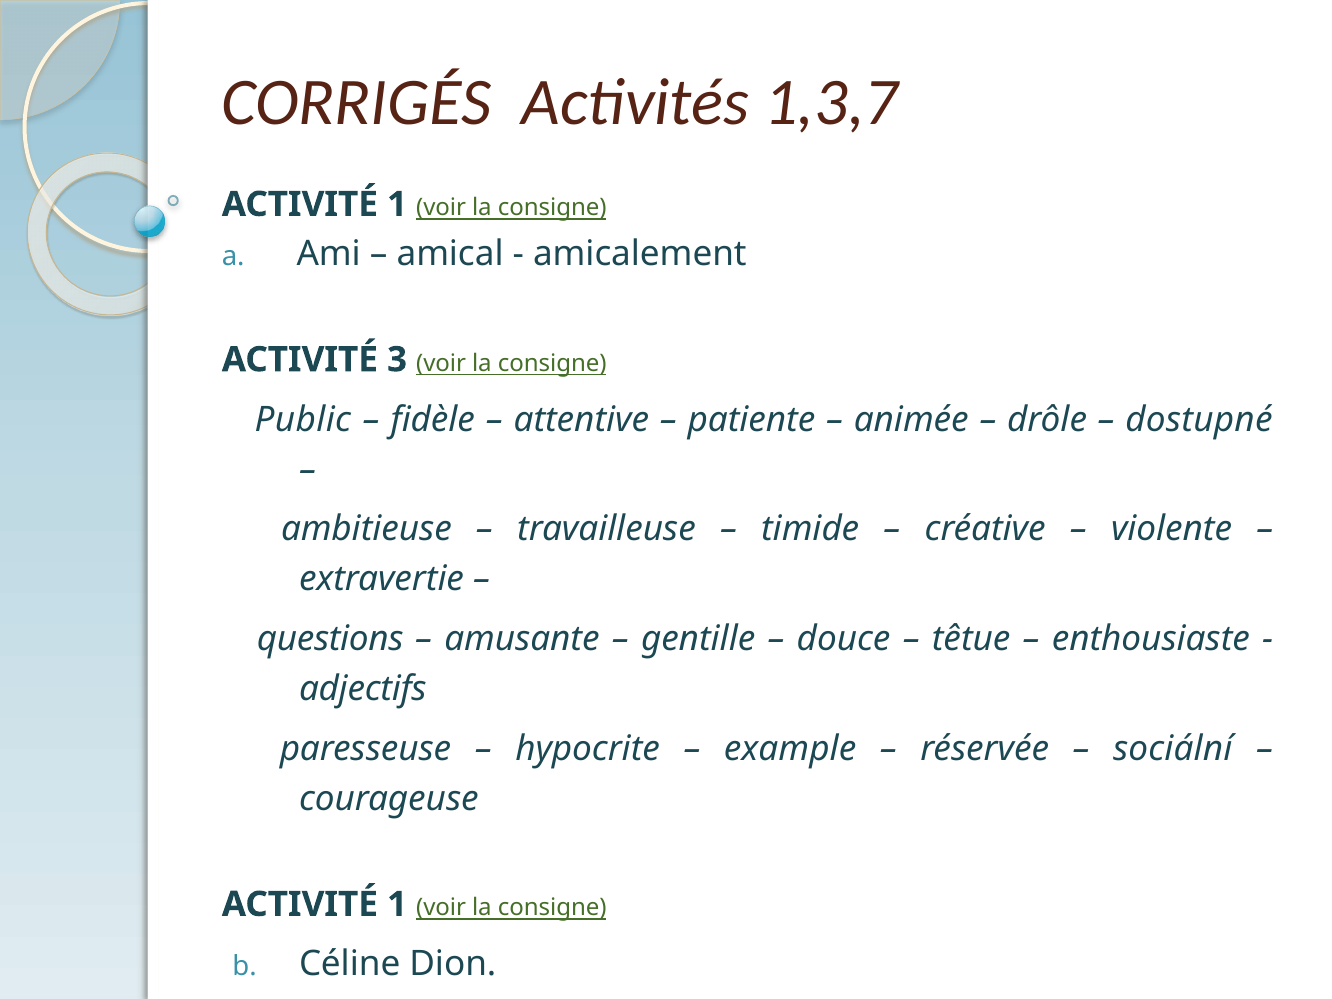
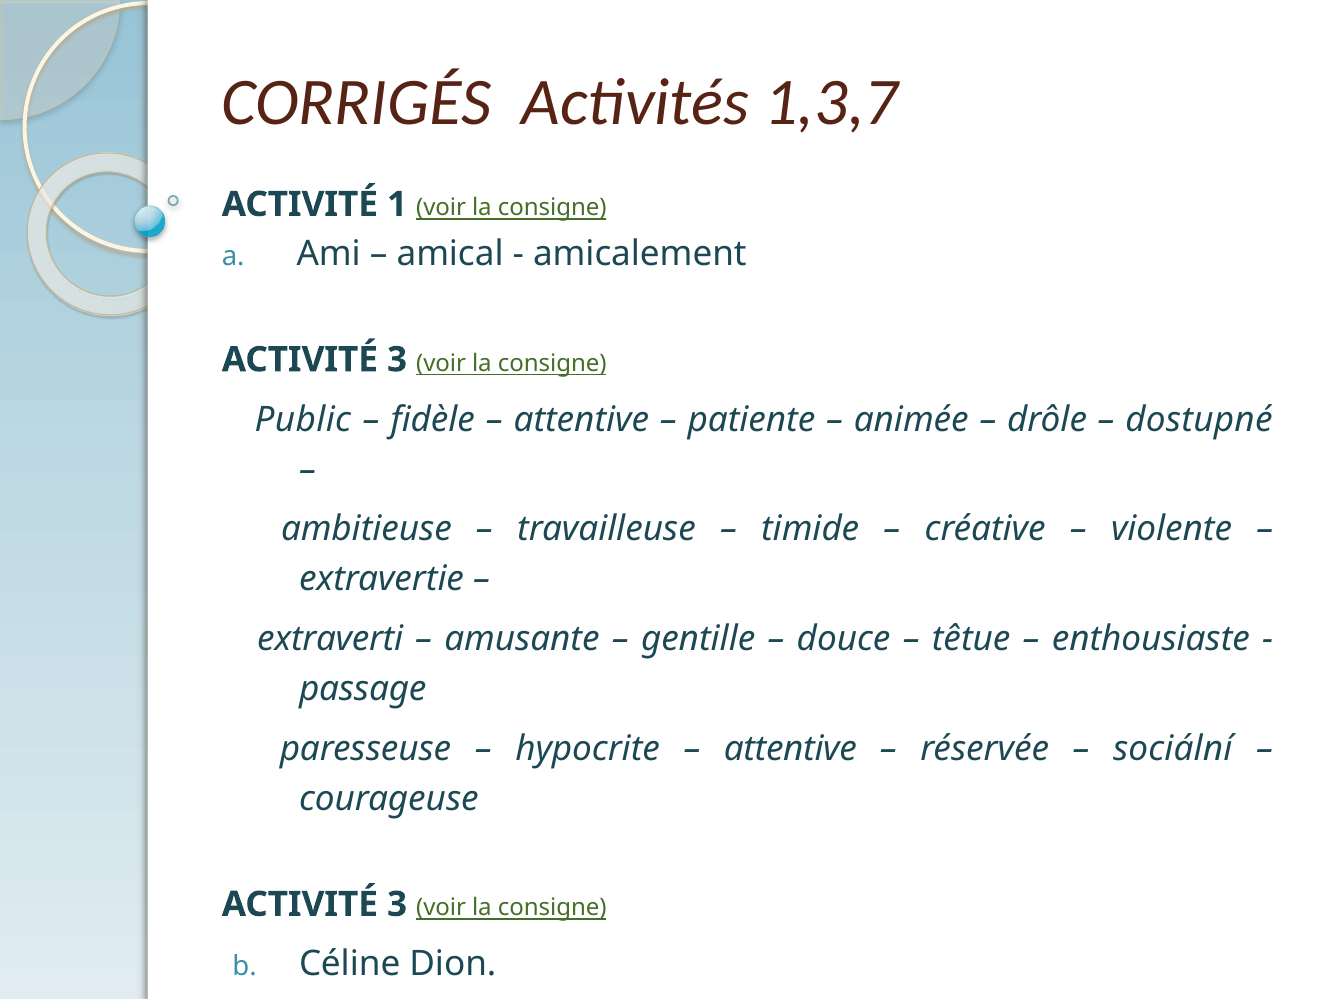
questions: questions -> extraverti (330, 639)
adjectifs: adjectifs -> passage (363, 689)
example: example -> attentive (790, 749)
1: 1 -> 3 (397, 904)
